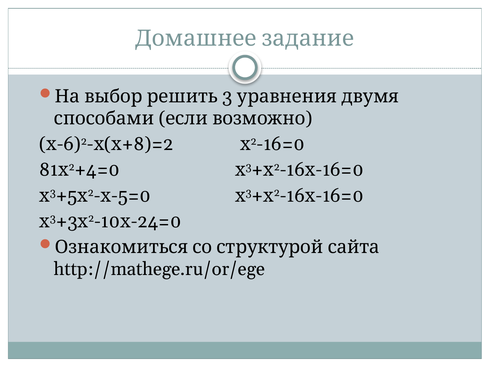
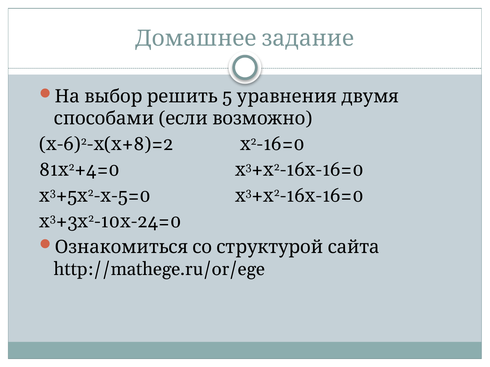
3: 3 -> 5 (227, 97)
